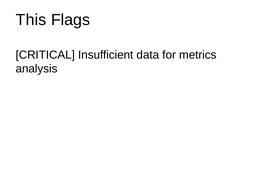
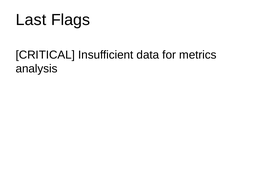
This: This -> Last (31, 20)
